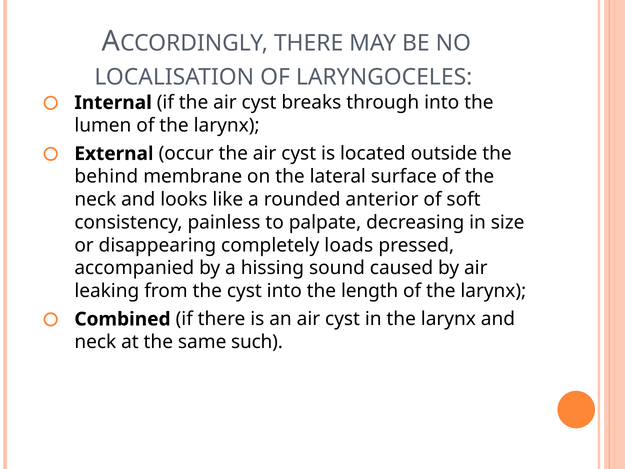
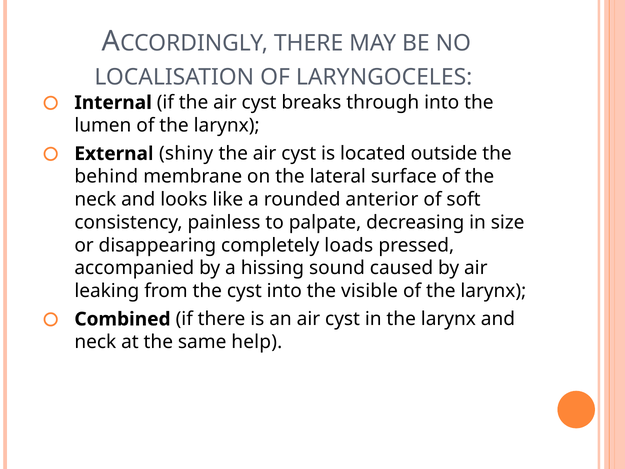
occur: occur -> shiny (186, 154)
length: length -> visible (370, 291)
such: such -> help (257, 342)
